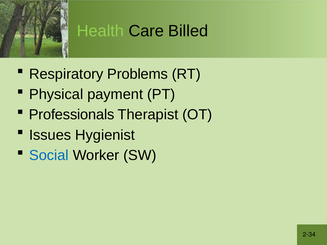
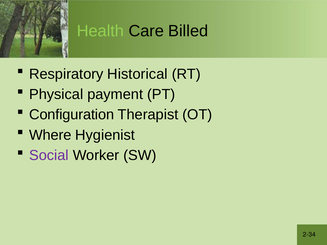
Problems: Problems -> Historical (137, 74)
Professionals: Professionals -> Configuration (72, 115)
Issues: Issues -> Where (50, 135)
Social colour: blue -> purple (49, 155)
